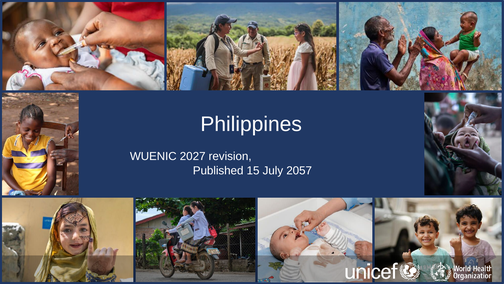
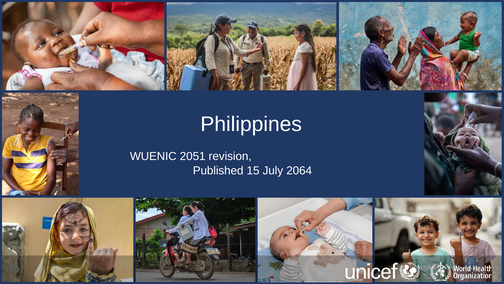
2027: 2027 -> 2051 (193, 156)
2057: 2057 -> 2064 (299, 170)
